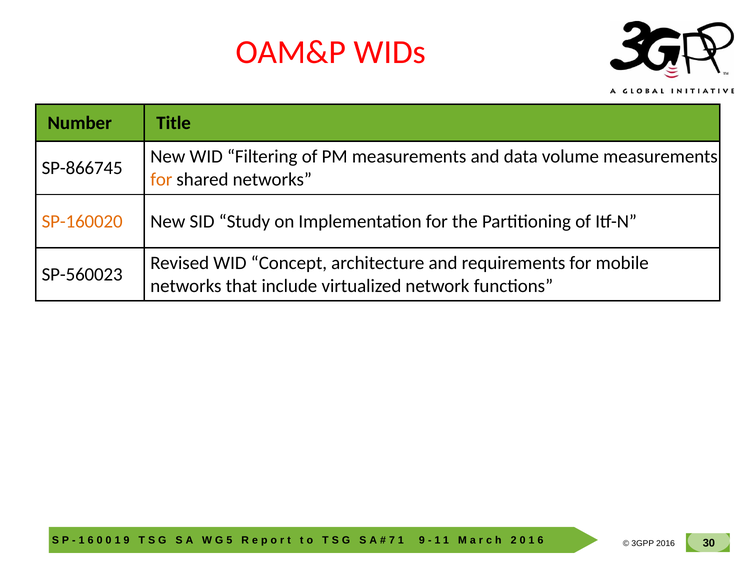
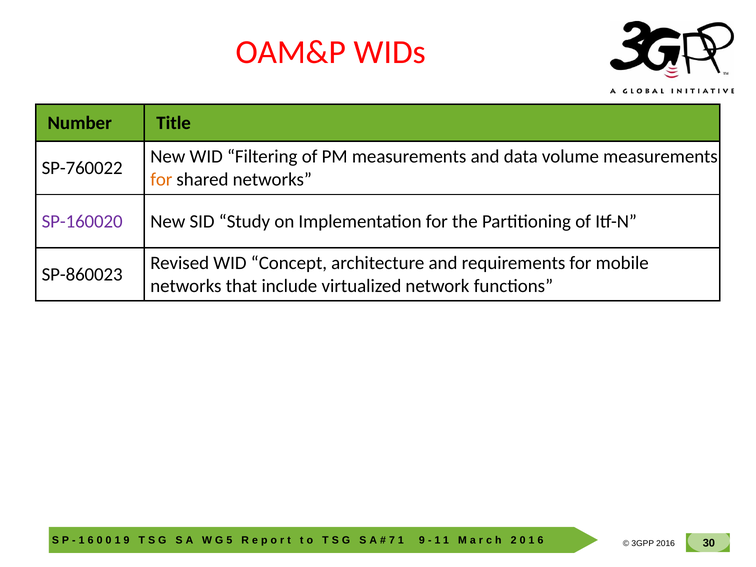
SP-866745: SP-866745 -> SP-760022 (82, 168)
SP-160020 colour: orange -> purple (82, 221)
SP-560023: SP-560023 -> SP-860023 (82, 274)
